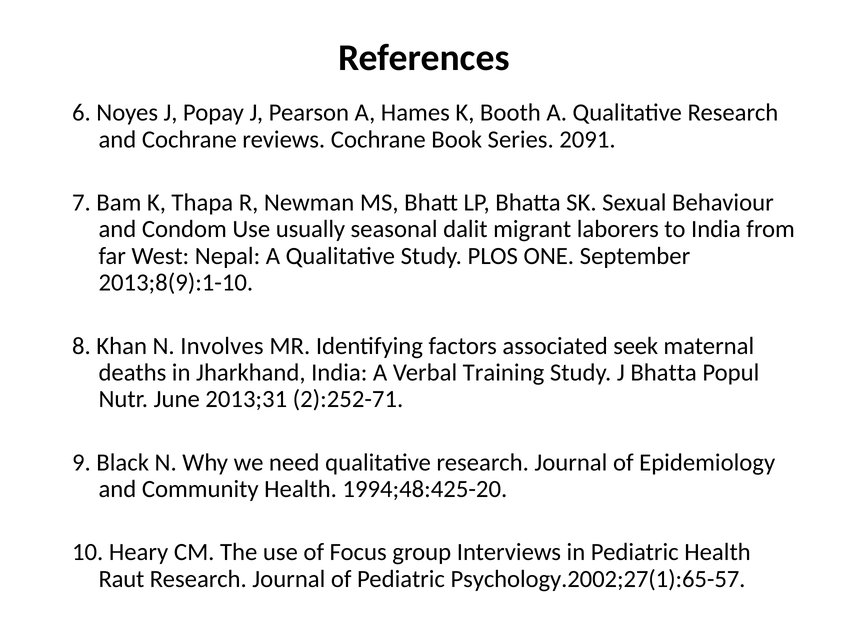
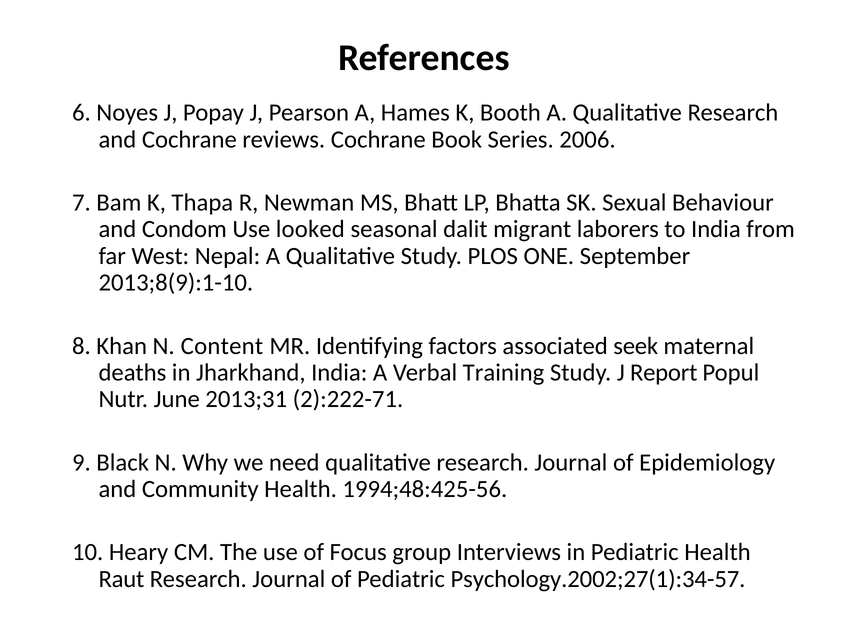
2091: 2091 -> 2006 (587, 139)
usually: usually -> looked (310, 229)
Involves: Involves -> Content (222, 346)
J Bhatta: Bhatta -> Report (664, 373)
2):252-71: 2):252-71 -> 2):222-71 (348, 399)
1994;48:425-20: 1994;48:425-20 -> 1994;48:425-56 (425, 489)
Psychology.2002;27(1):65-57: Psychology.2002;27(1):65-57 -> Psychology.2002;27(1):34-57 (598, 579)
